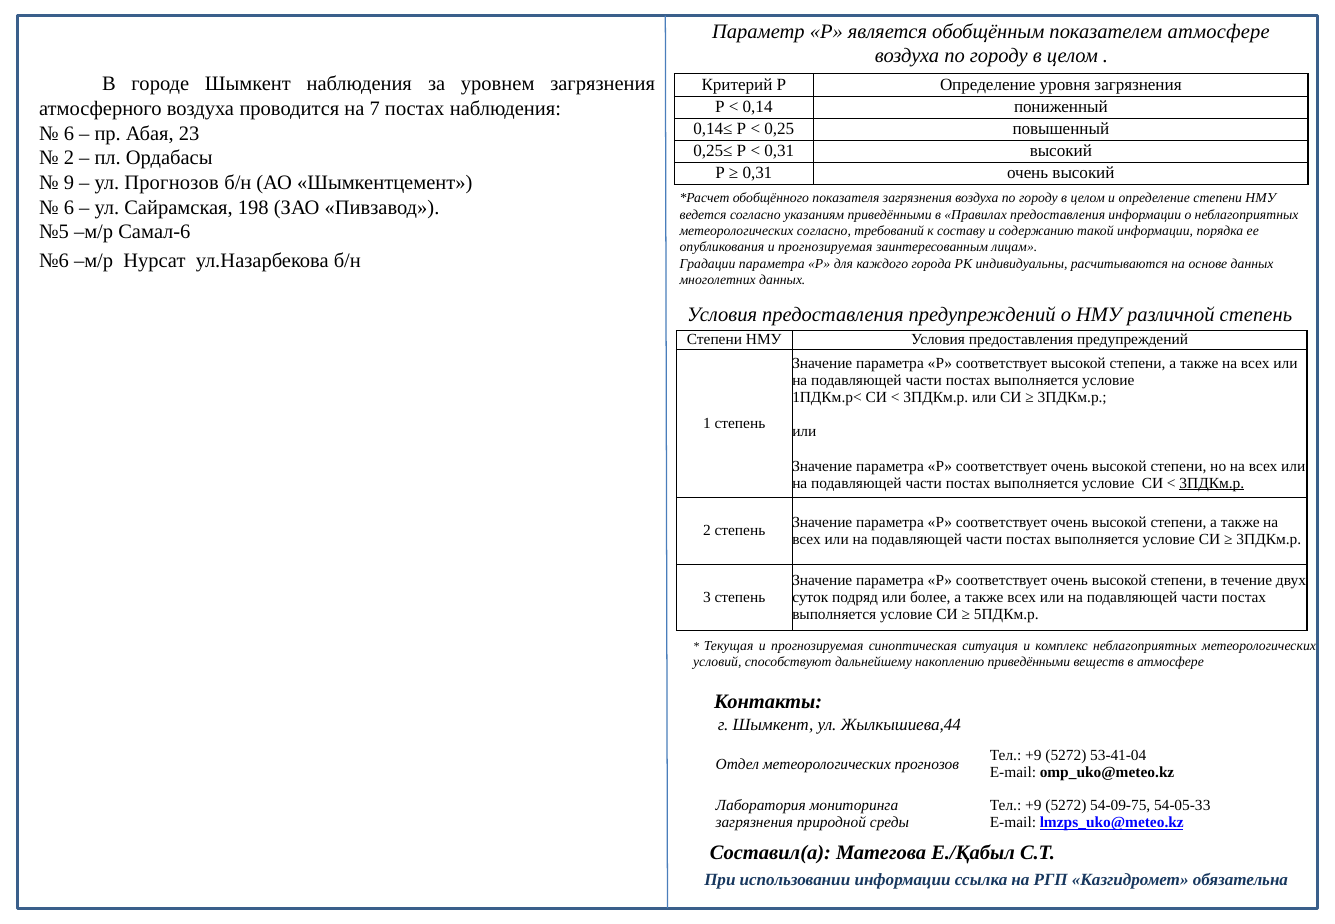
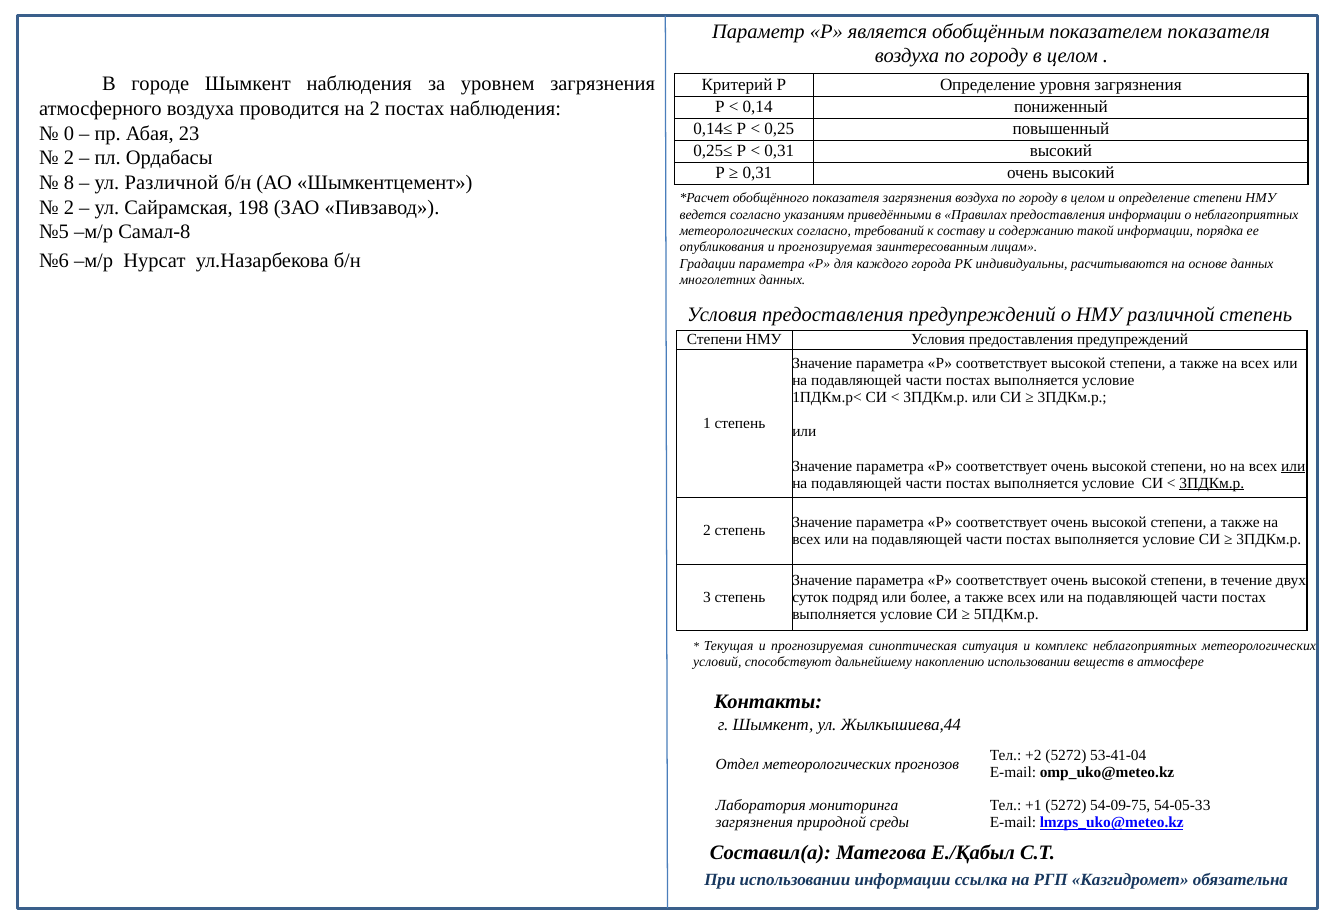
показателем атмосфере: атмосфере -> показателя (1219, 31)
на 7: 7 -> 2 (375, 109)
6: 6 -> 0 (69, 133)
9: 9 -> 8 (69, 183)
ул Прогнозов: Прогнозов -> Различной (172, 183)
6: 6 -> 2 (69, 207)
Самал-6: Самал-6 -> Самал-8 (154, 232)
или underline: none -> present (1293, 466)
накоплению приведёнными: приведёнными -> использовании (1029, 662)
+9: +9 -> +2 (1033, 756)
+9: +9 -> +1 (1033, 805)
